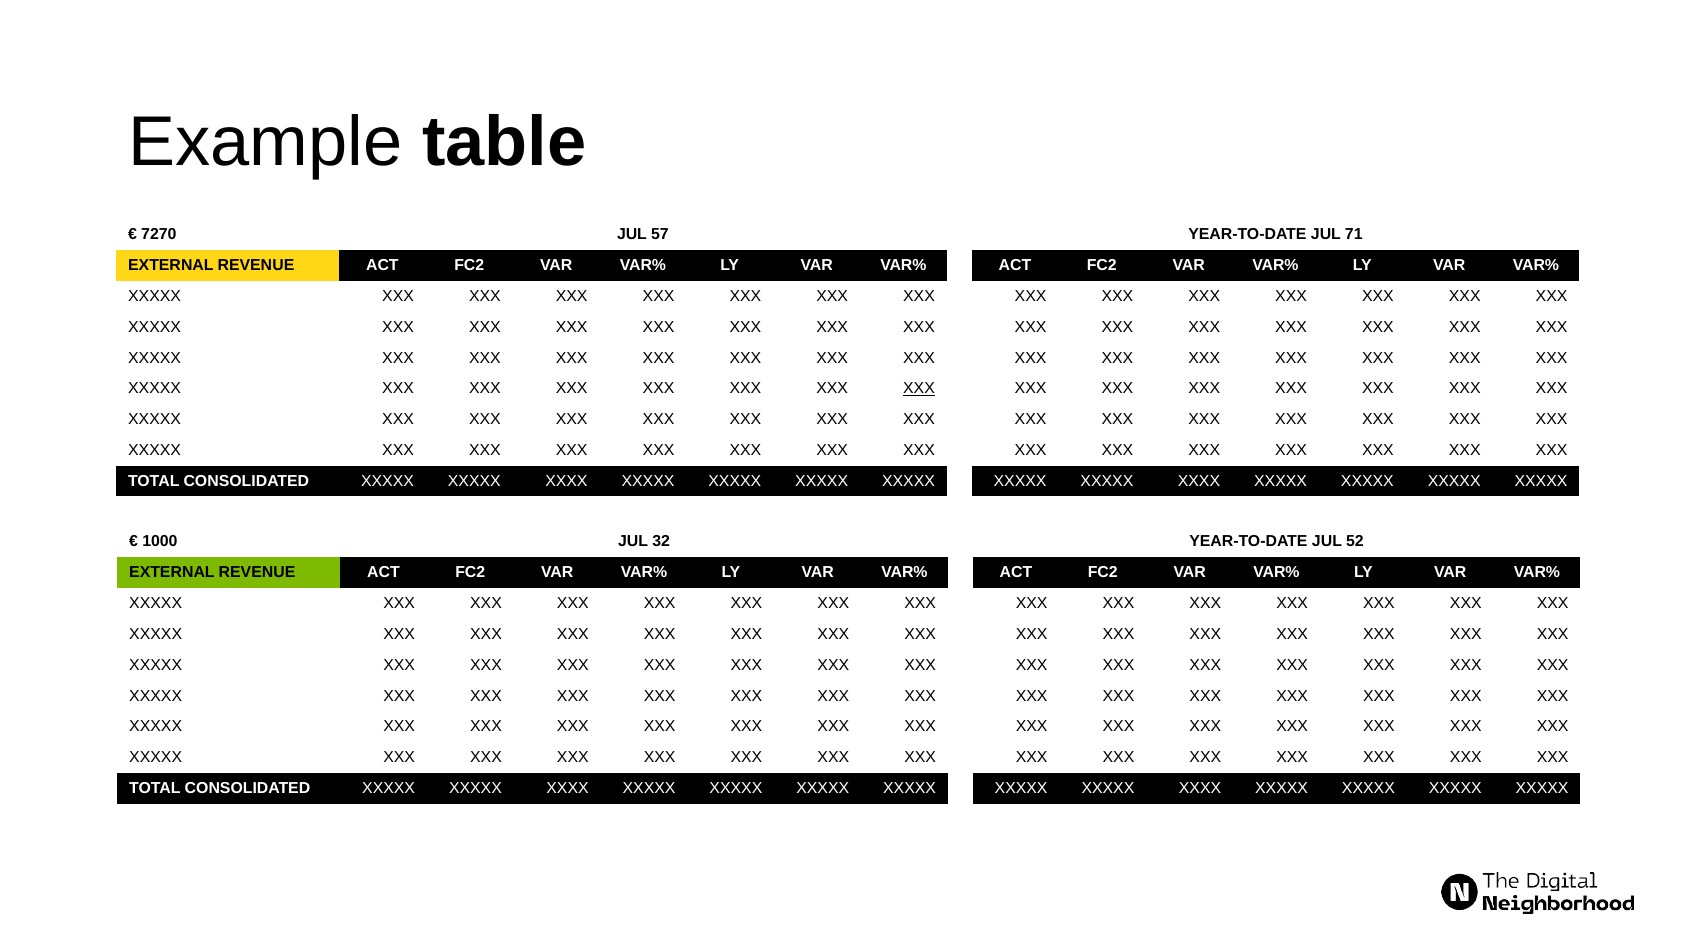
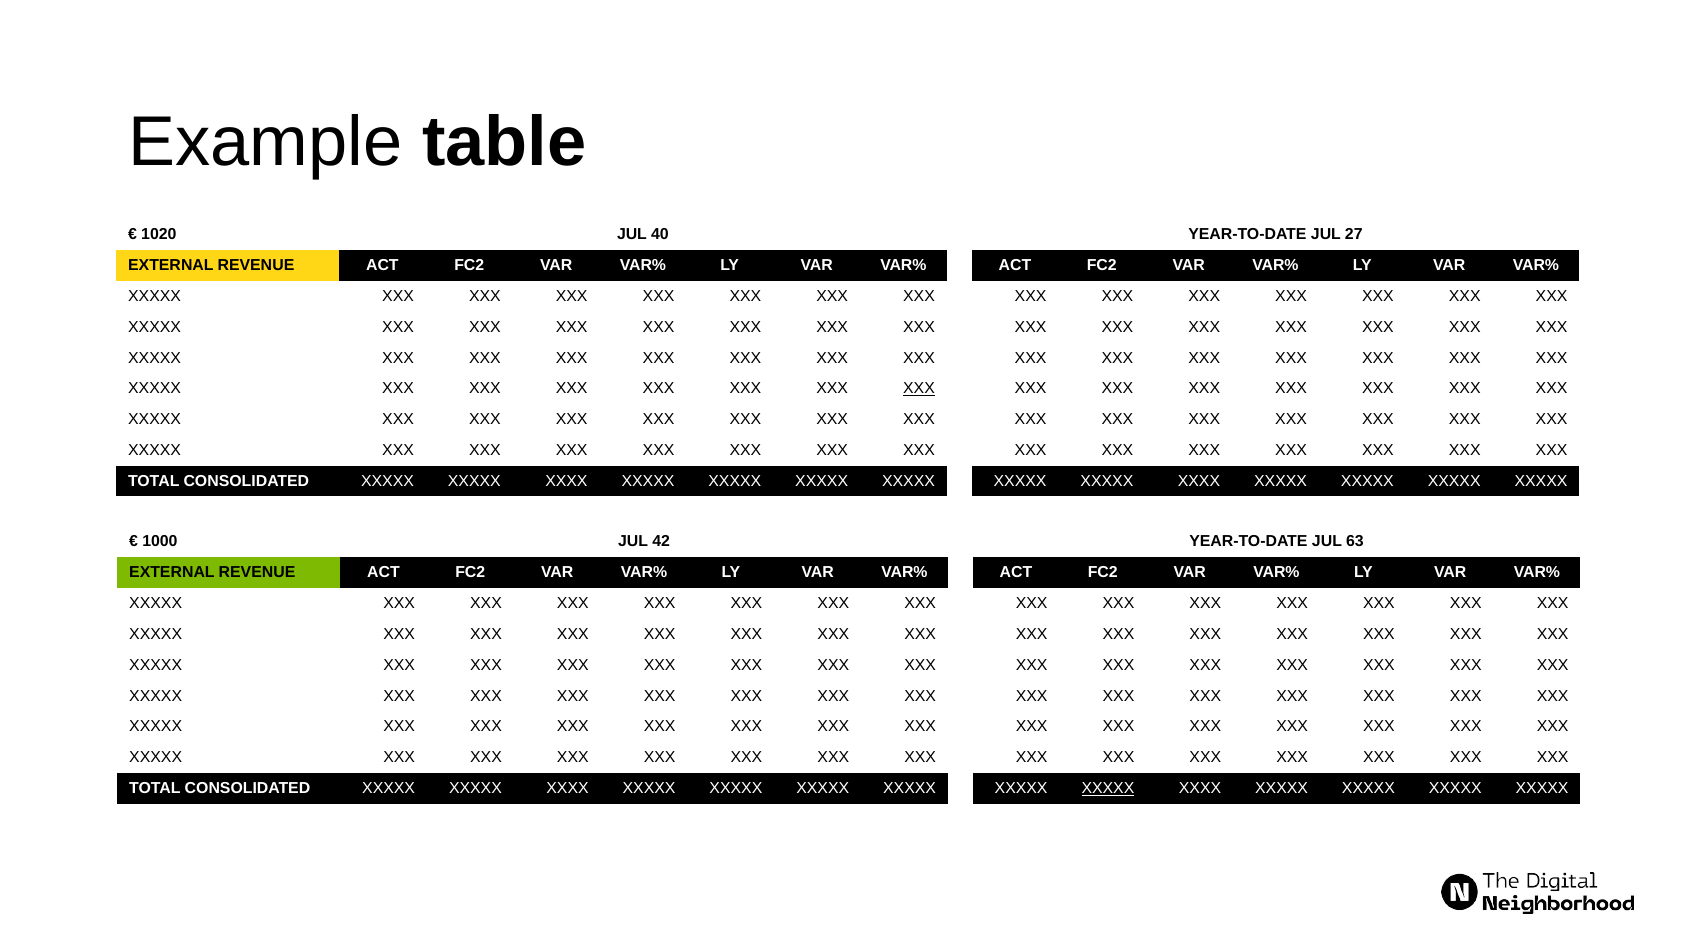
7270: 7270 -> 1020 (159, 234)
57: 57 -> 40 (660, 234)
71: 71 -> 27 (1354, 234)
32: 32 -> 42 (661, 541)
52: 52 -> 63 (1355, 541)
XXXXX underline: none -> present (1108, 788)
